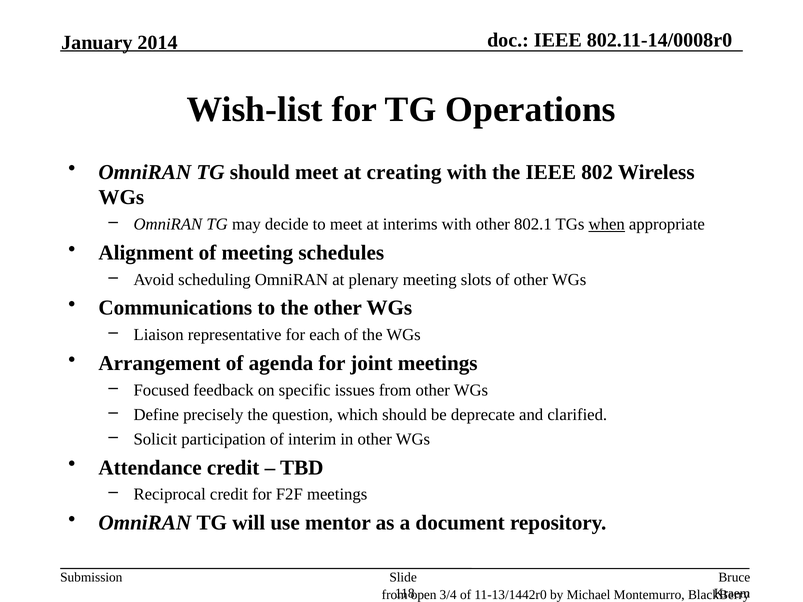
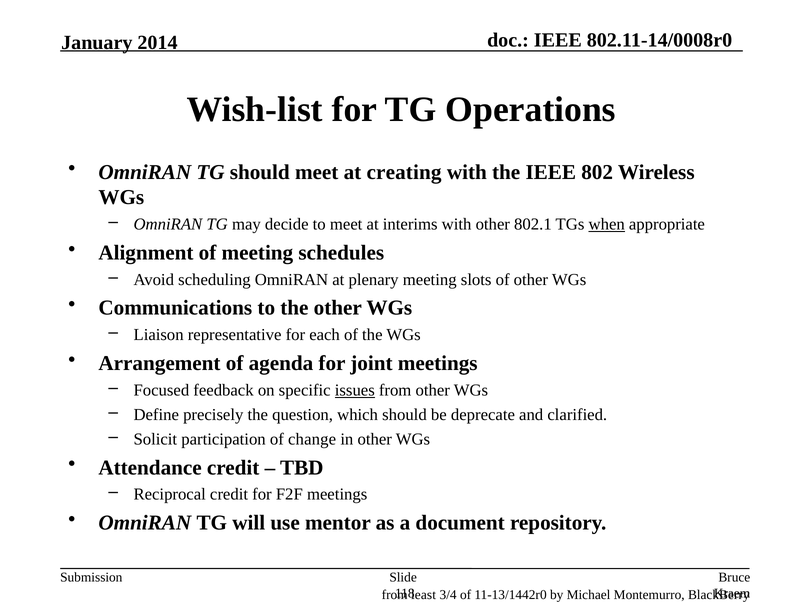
issues underline: none -> present (355, 390)
interim: interim -> change (312, 439)
open: open -> least (424, 595)
